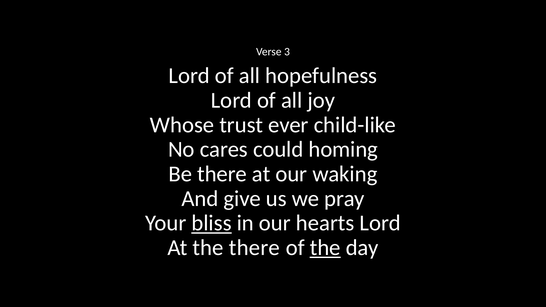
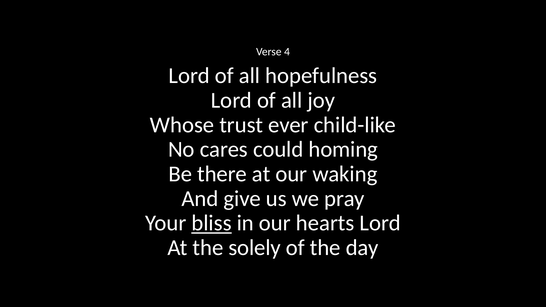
3: 3 -> 4 (287, 52)
the there: there -> solely (255, 248)
the underline: present -> none (325, 248)
